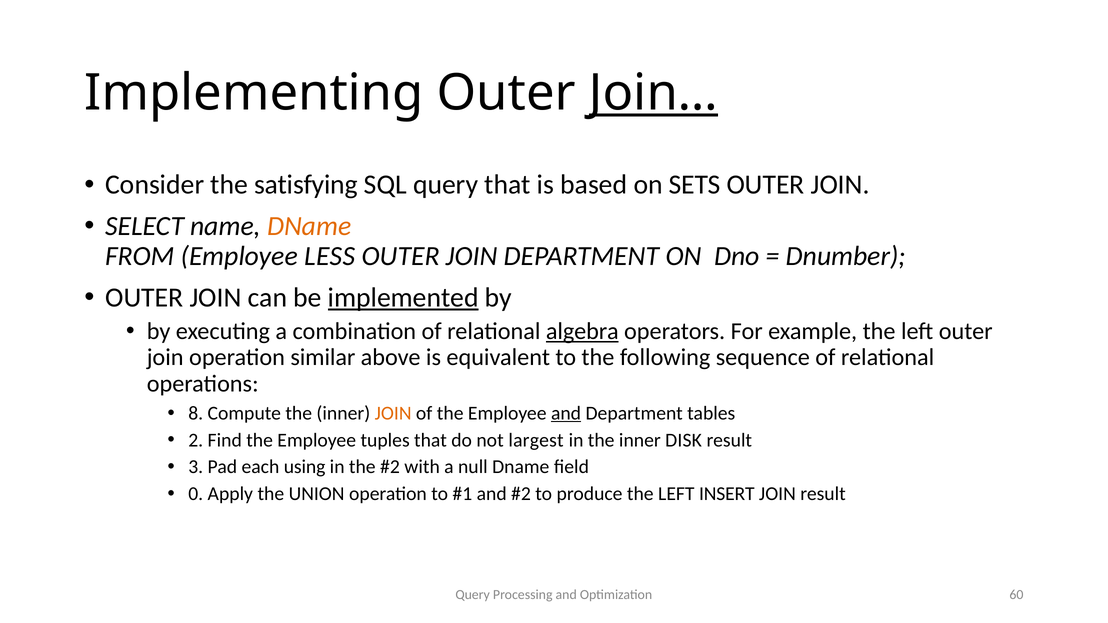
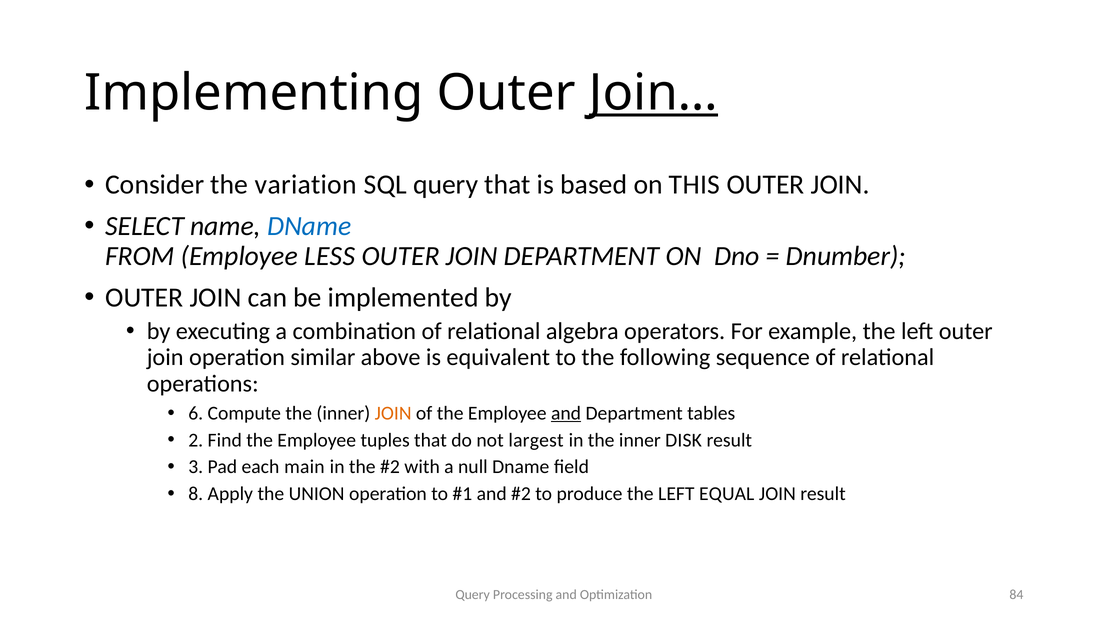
satisfying: satisfying -> variation (306, 185)
SETS: SETS -> THIS (694, 185)
DName colour: orange -> blue (309, 226)
implemented underline: present -> none (403, 298)
algebra underline: present -> none (582, 331)
8: 8 -> 6 (196, 413)
using: using -> main (304, 467)
0: 0 -> 8 (196, 494)
INSERT: INSERT -> EQUAL (727, 494)
60: 60 -> 84 (1016, 595)
